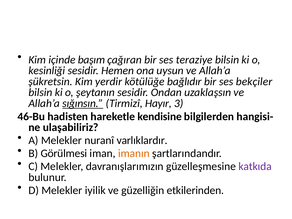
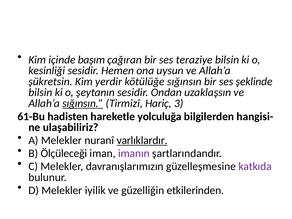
kötülüğe bağlıdır: bağlıdır -> sığınsın (184, 82)
bekçiler: bekçiler -> şeklinde (254, 82)
Hayır: Hayır -> Hariç (158, 103)
46-Bu: 46-Bu -> 61-Bu (31, 117)
kendisine: kendisine -> yolculuğa (160, 117)
varlıklardır underline: none -> present (142, 140)
Görülmesi: Görülmesi -> Ölçüleceği (64, 153)
imanın colour: orange -> purple (134, 153)
